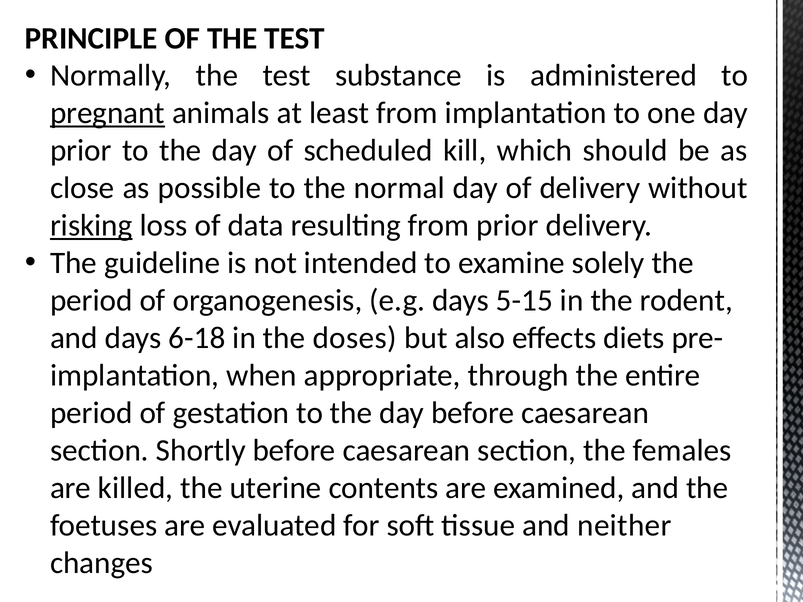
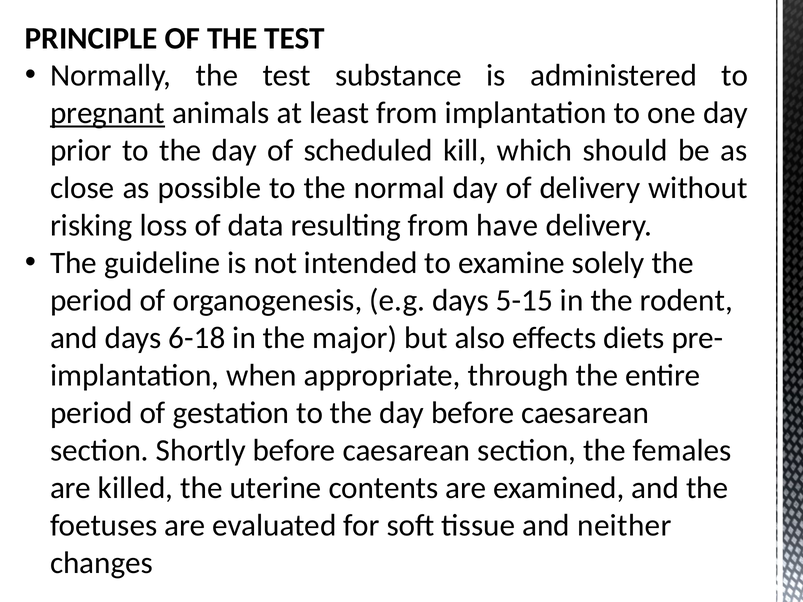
risking underline: present -> none (91, 226)
from prior: prior -> have (507, 226)
doses: doses -> major (355, 338)
